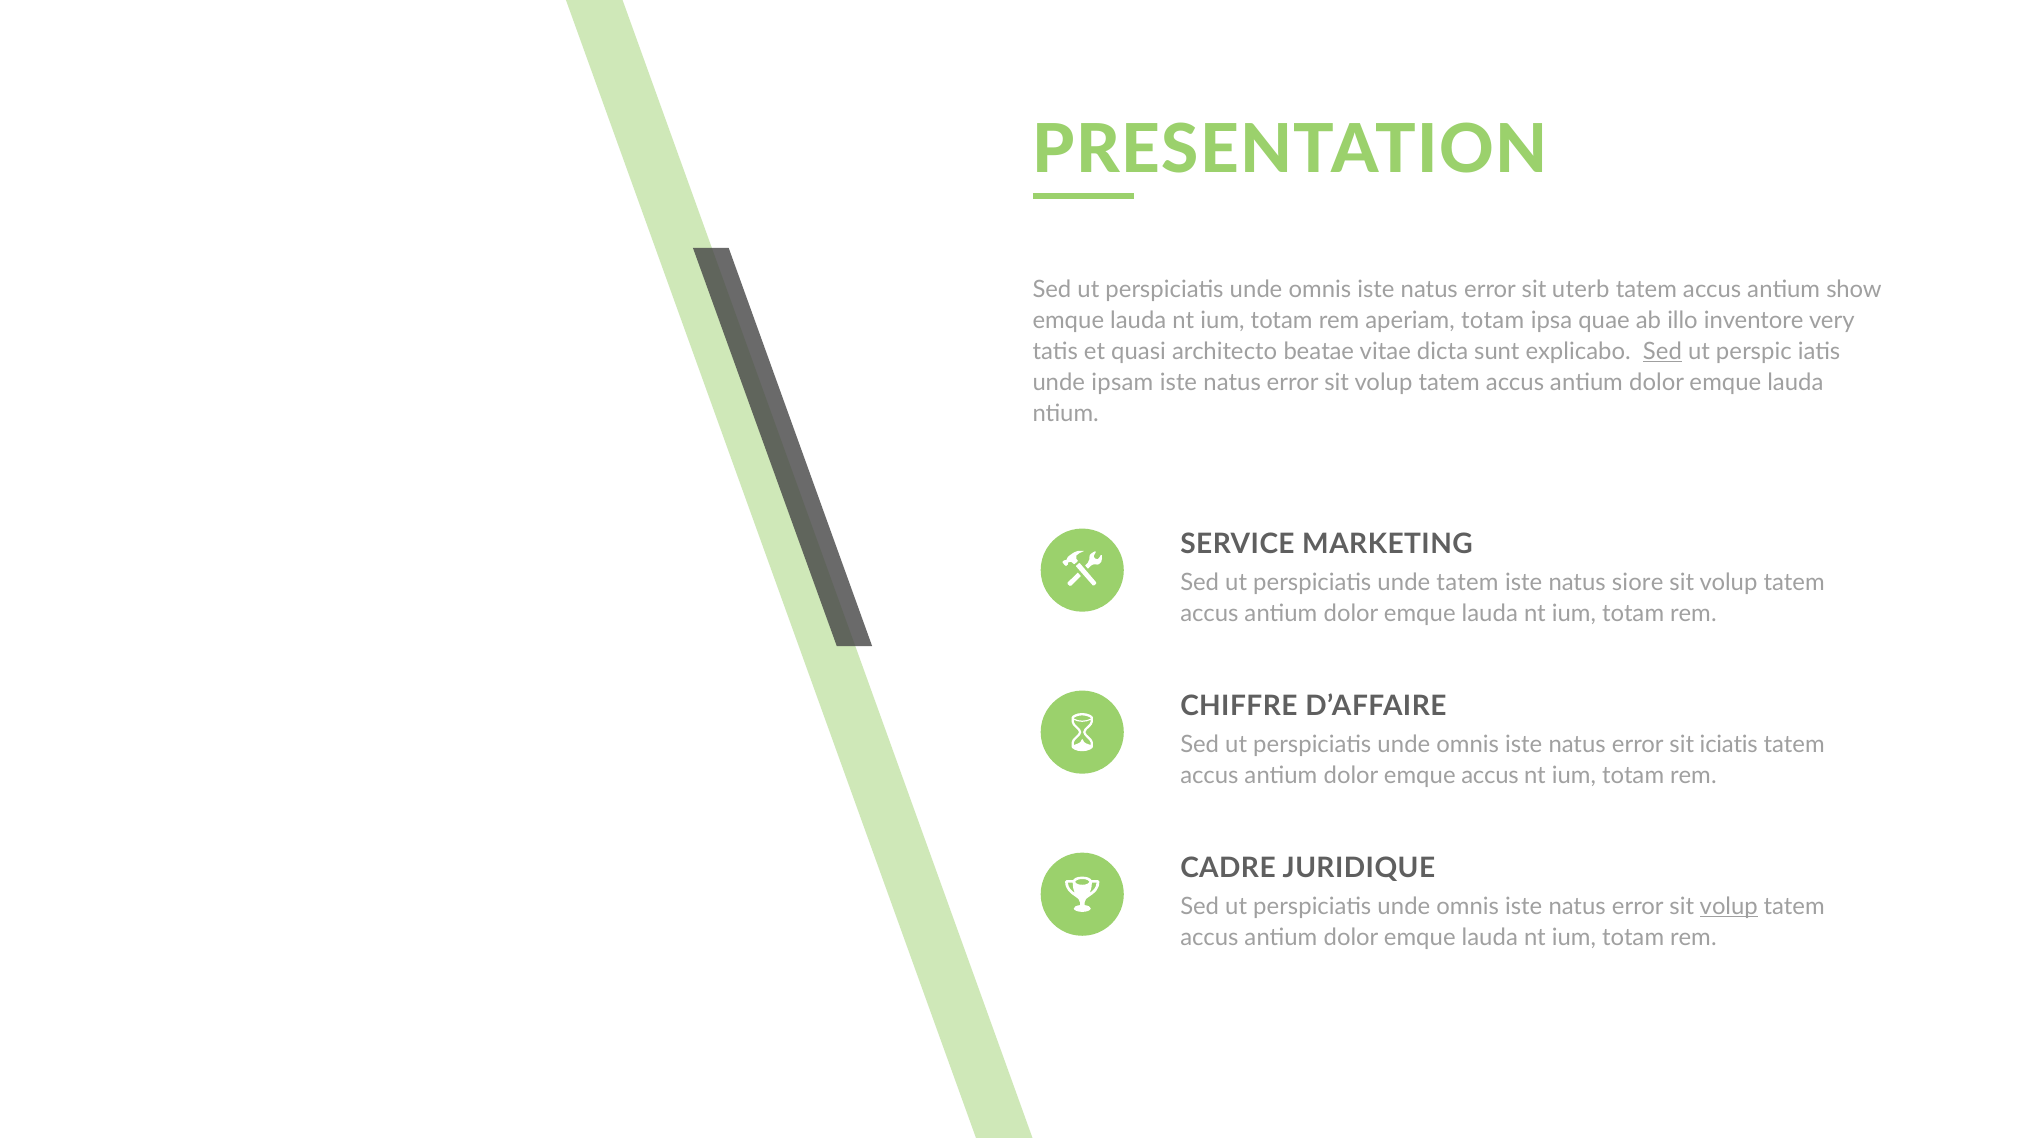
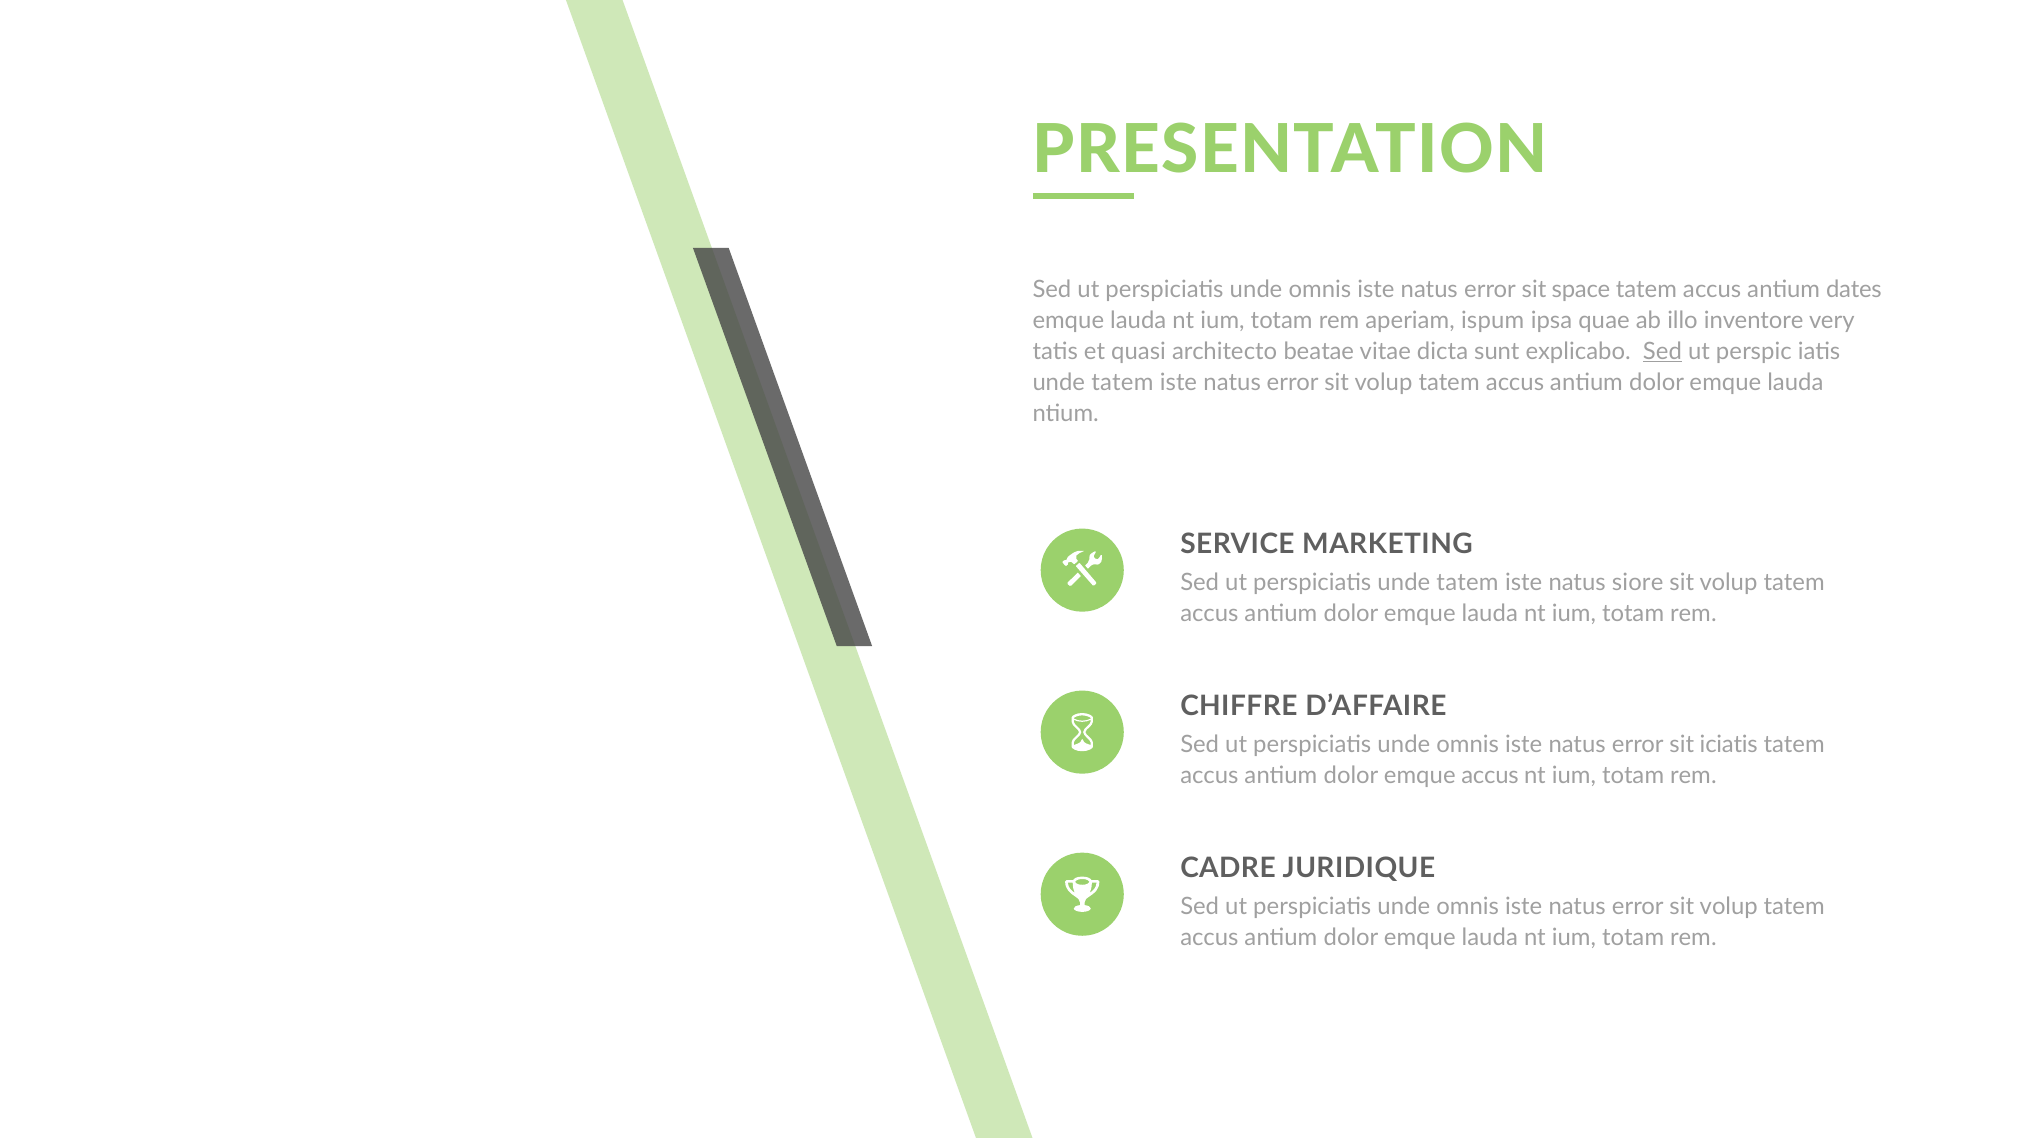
uterb: uterb -> space (1581, 289)
show: show -> dates (1854, 289)
aperiam totam: totam -> ispum (1493, 320)
ipsam: ipsam -> tatem (1122, 382)
volup underline: present -> none (1729, 906)
